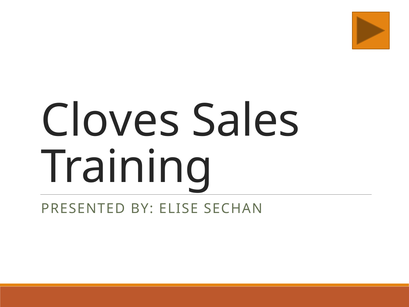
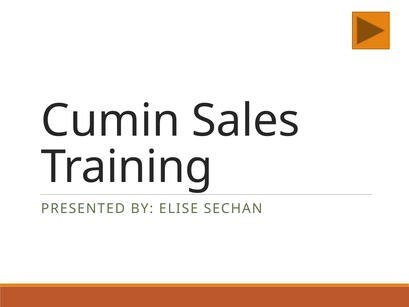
Cloves: Cloves -> Cumin (111, 121)
